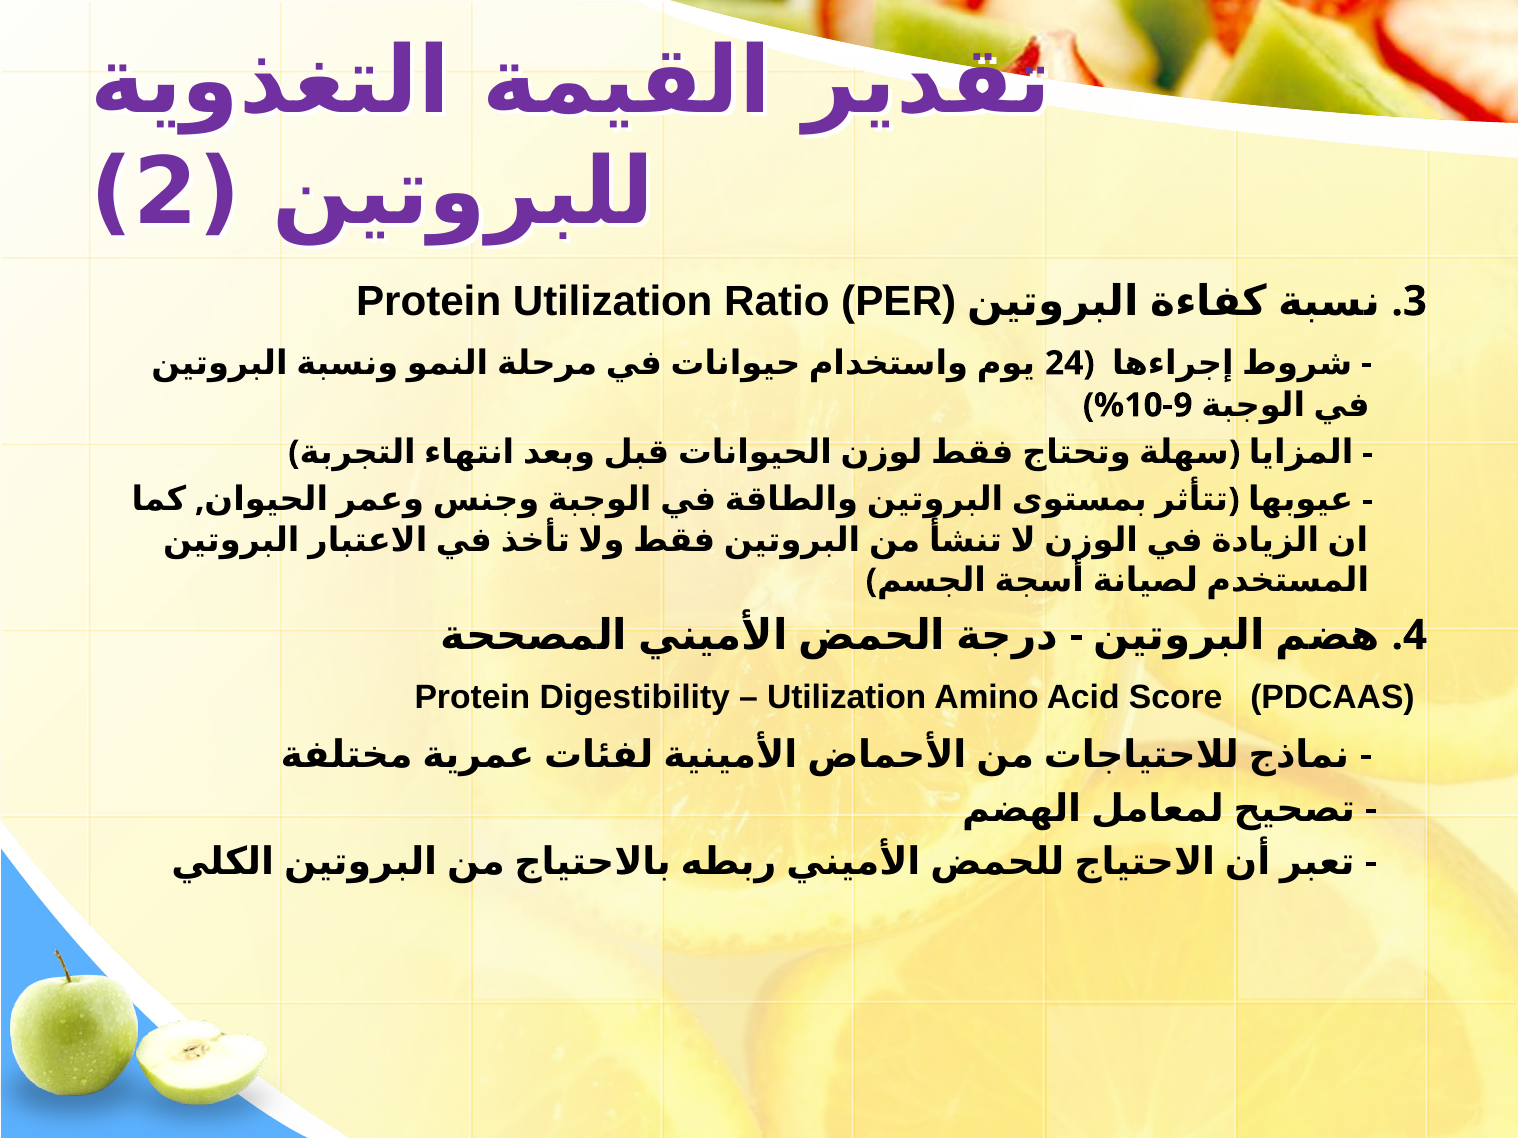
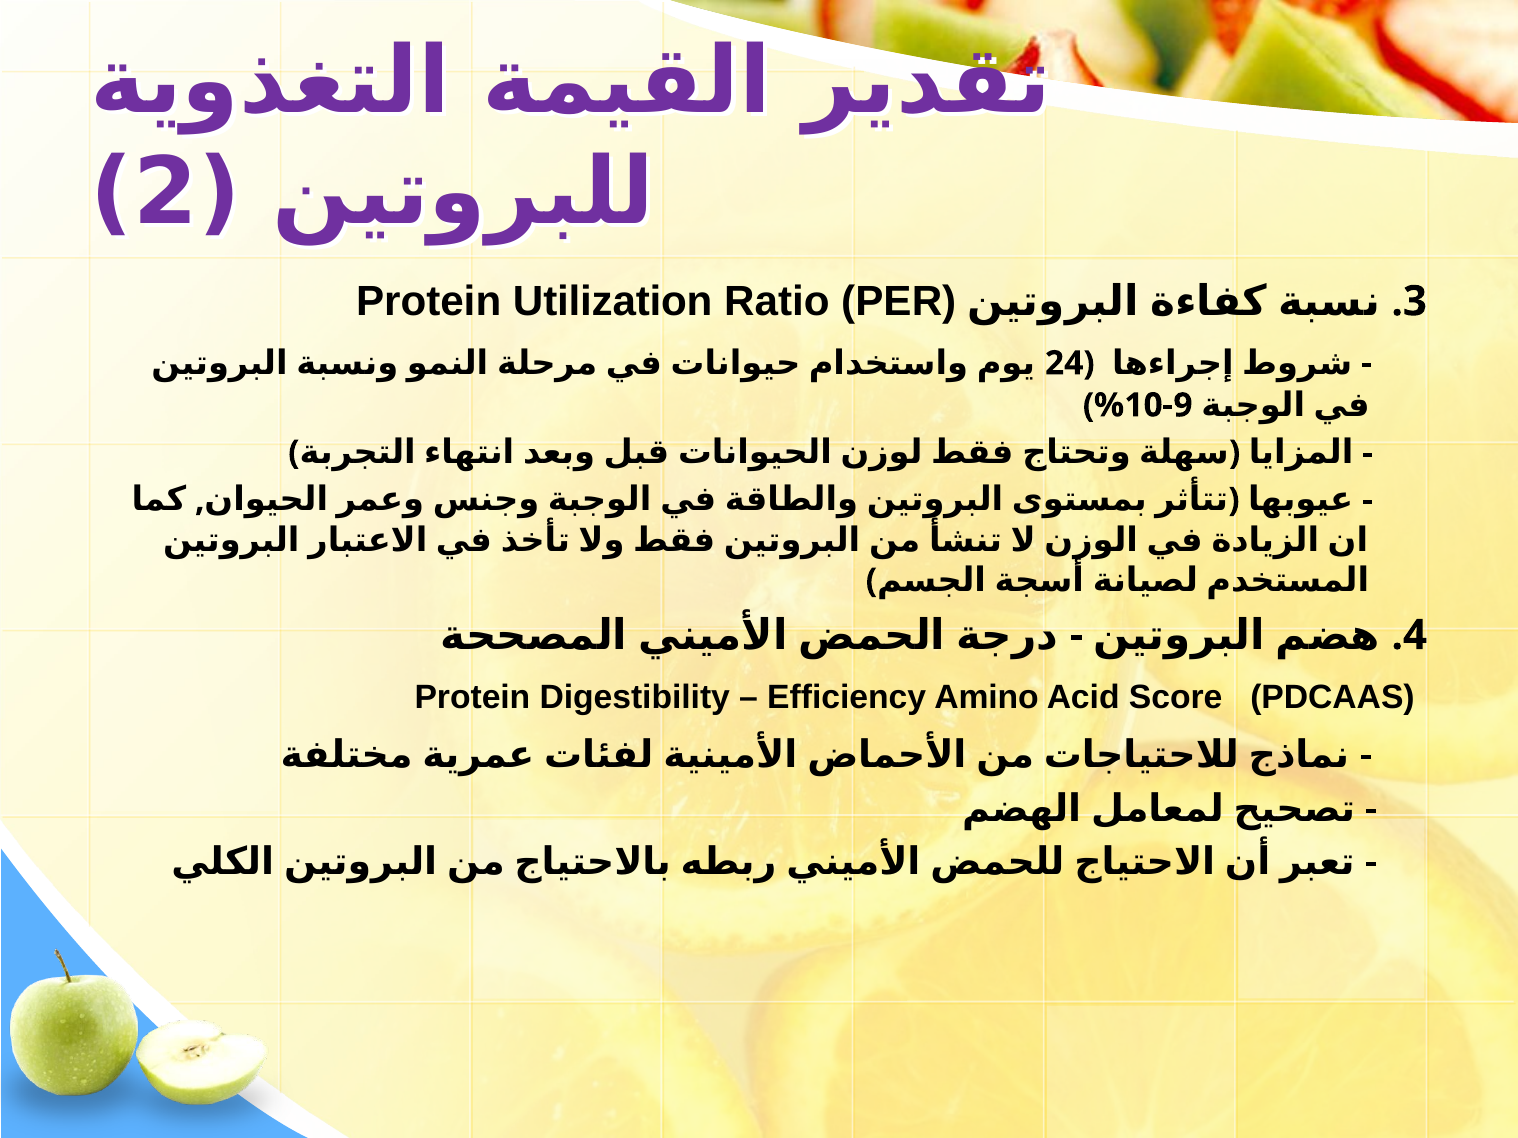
Utilization: Utilization -> Efficiency (847, 697)
